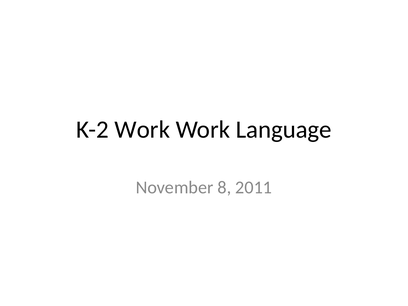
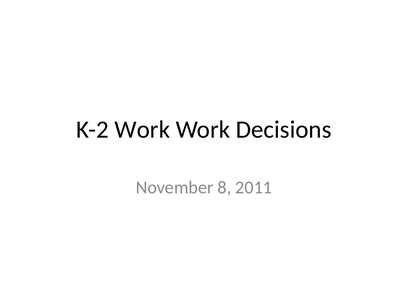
Language: Language -> Decisions (284, 130)
